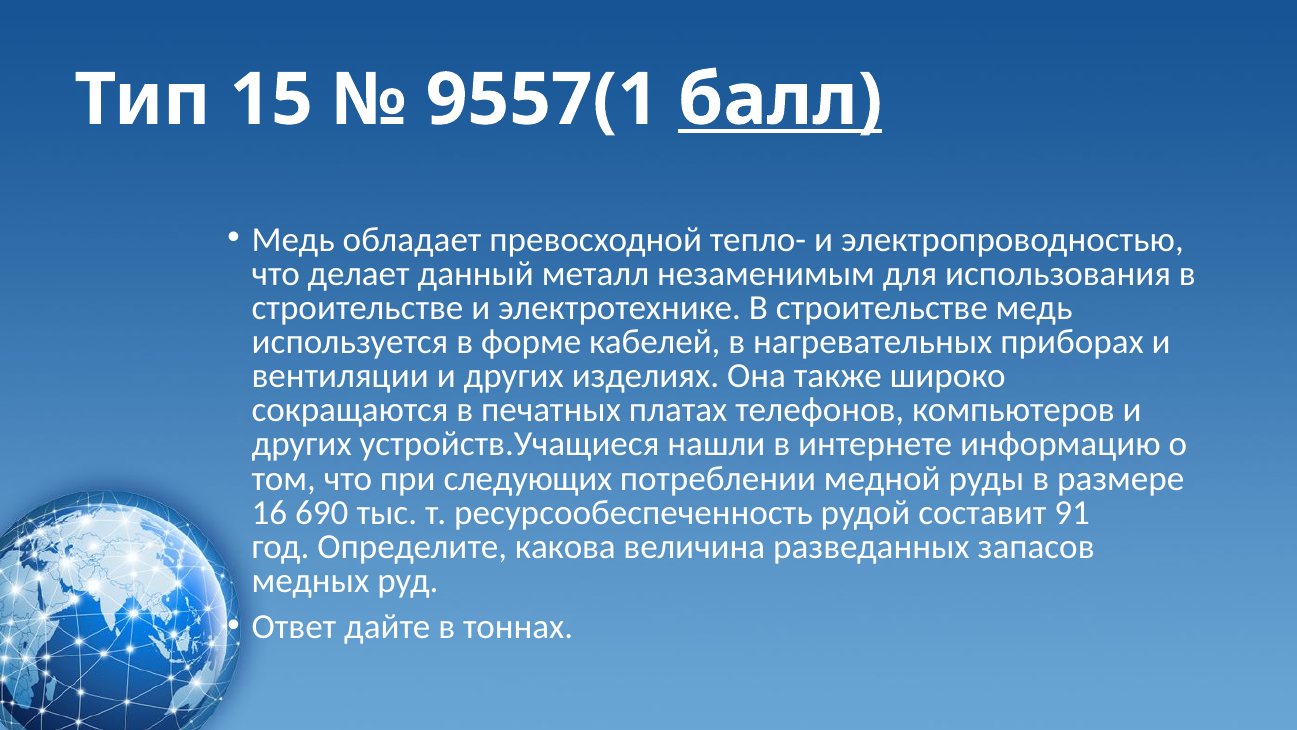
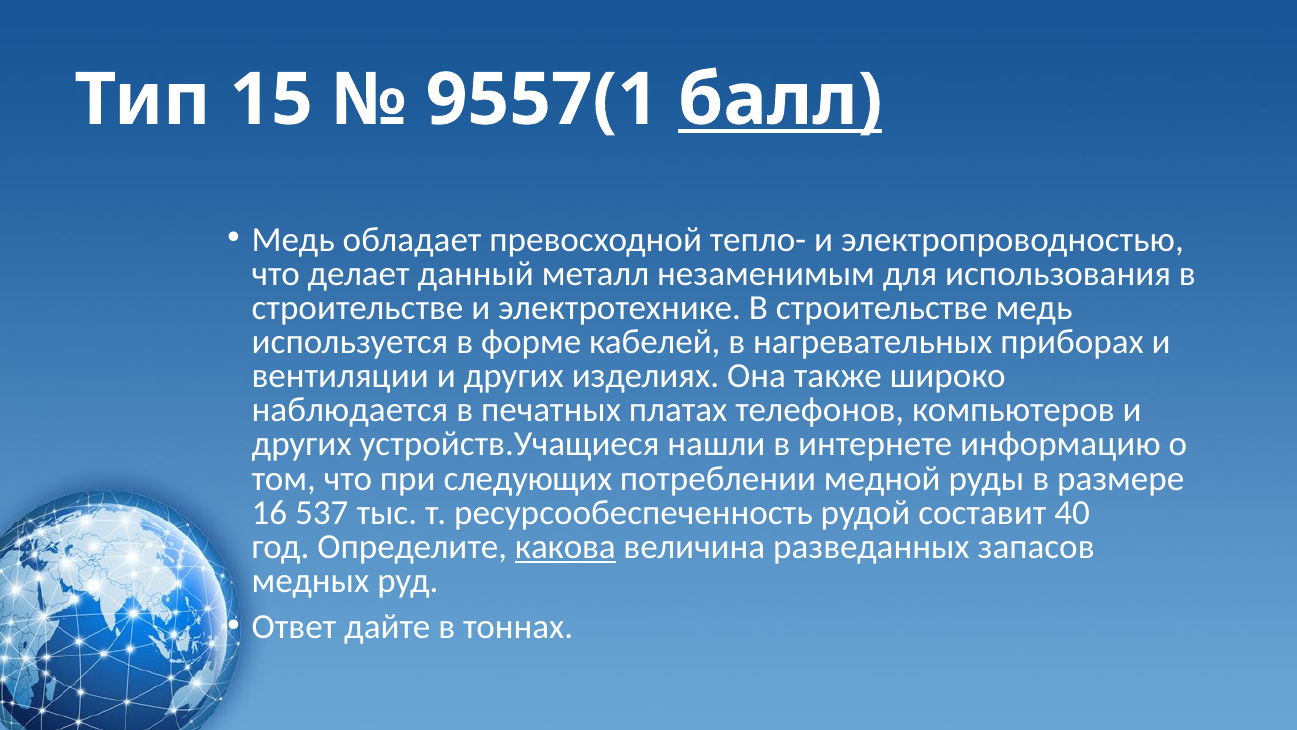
сокращаются: сокращаются -> наблюдается (350, 410)
690: 690 -> 537 (322, 512)
91: 91 -> 40 (1072, 512)
какова underline: none -> present (565, 546)
